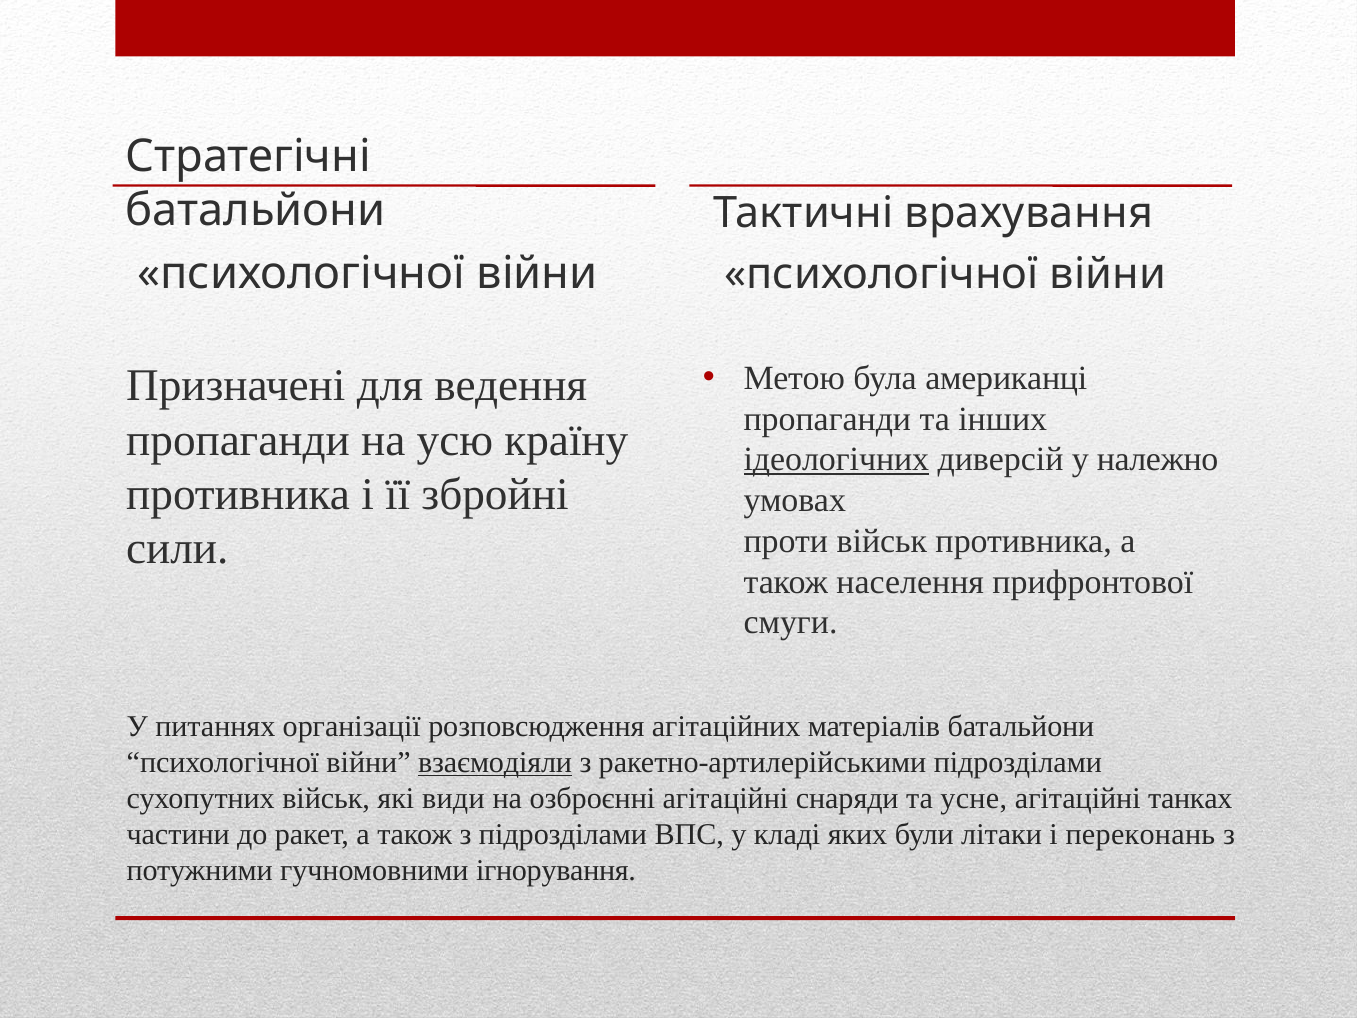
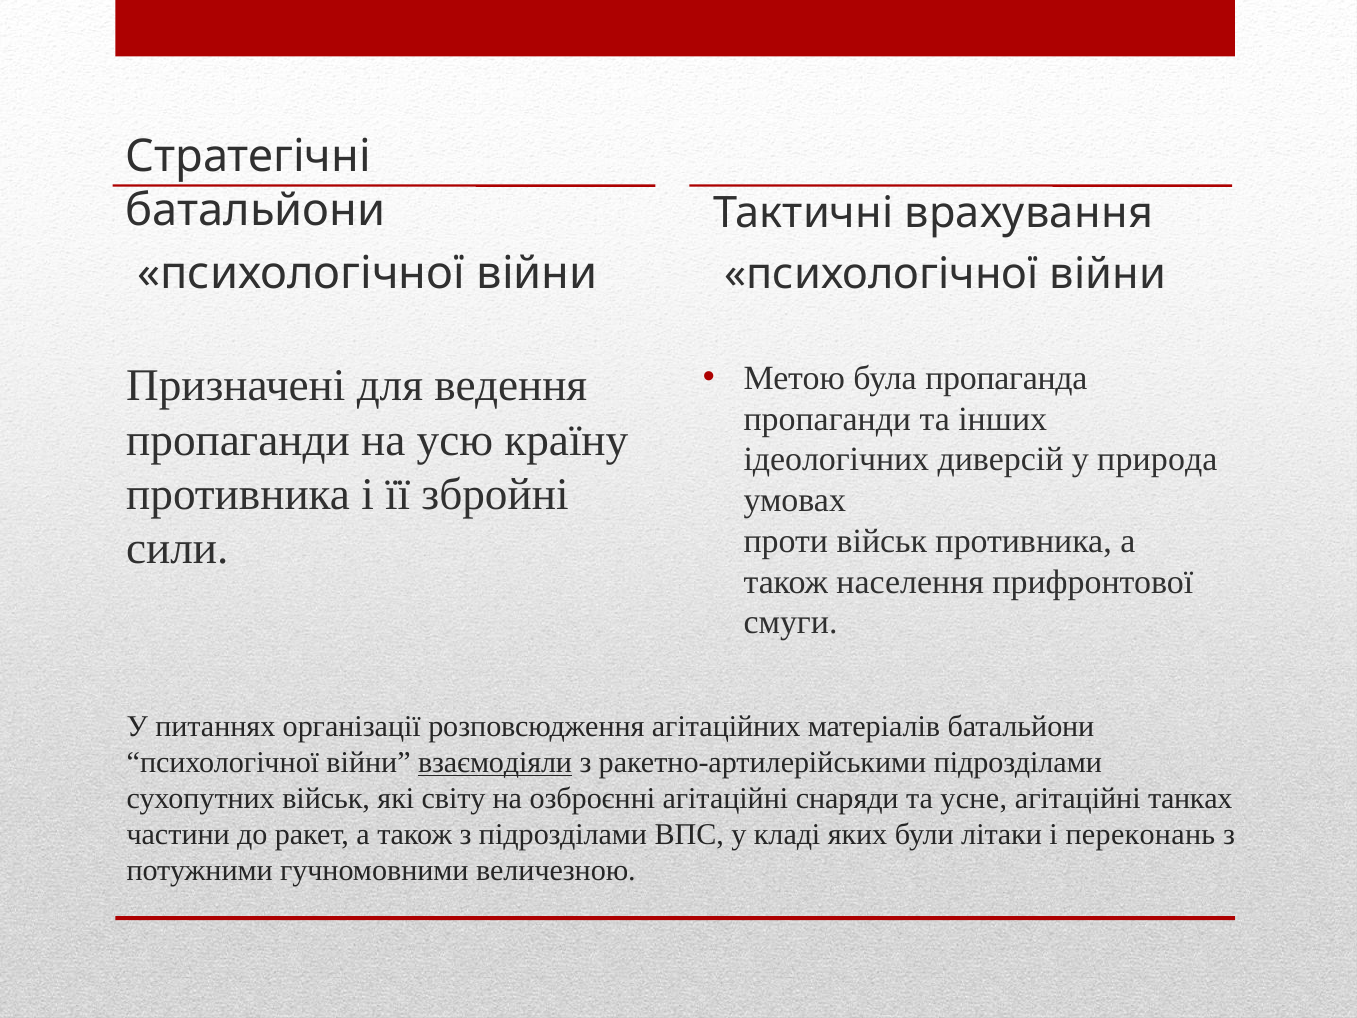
американці: американці -> пропаганда (1006, 378)
ідеологічних underline: present -> none (836, 460)
належно: належно -> природа (1157, 460)
види: види -> світу (454, 798)
ігнорування: ігнорування -> величезною (556, 871)
